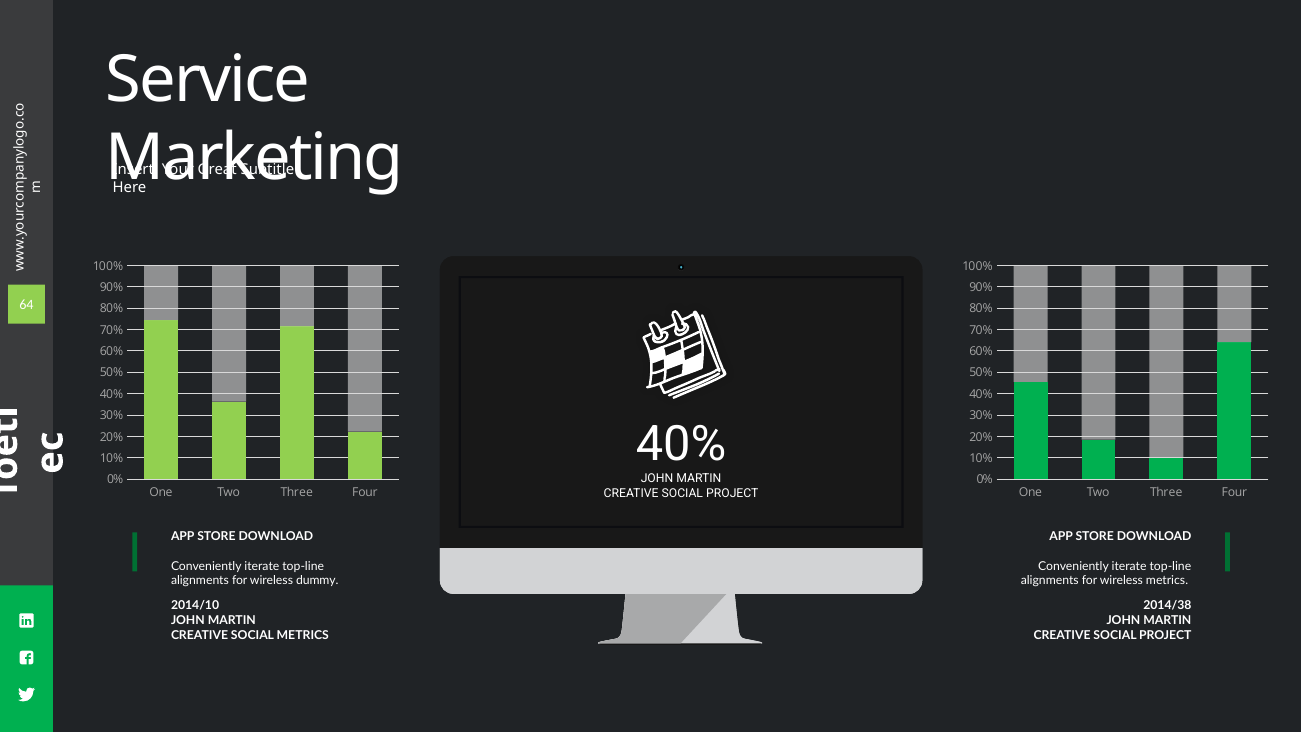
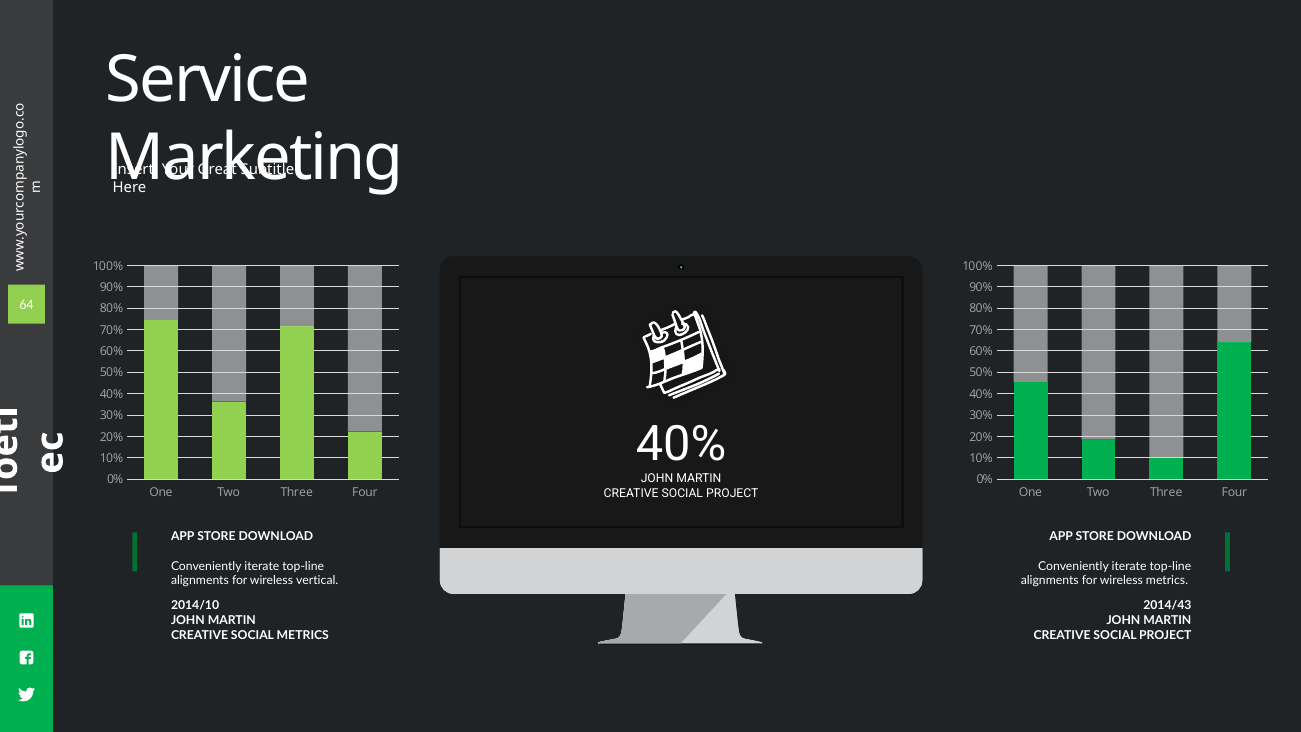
dummy: dummy -> vertical (317, 581)
2014/38: 2014/38 -> 2014/43 (1167, 606)
